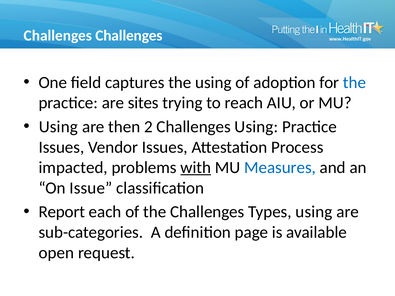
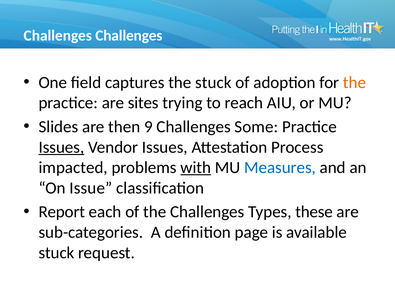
the using: using -> stuck (213, 82)
the colour: blue -> orange (354, 82)
Using: Using -> Slides (58, 127)
2: 2 -> 9 (148, 127)
Challenges Using: Using -> Some (256, 127)
Issues underline: none -> present (61, 147)
Types using: using -> these (314, 212)
open: open -> stuck (56, 253)
